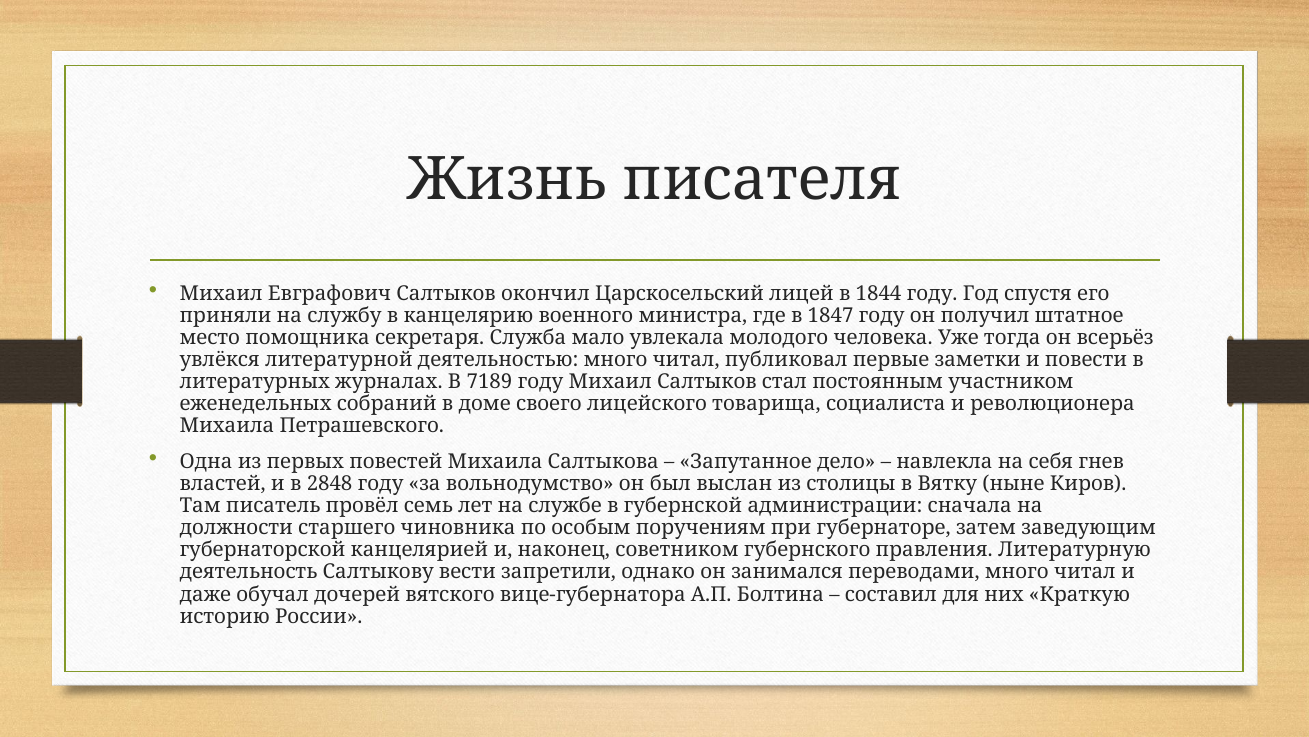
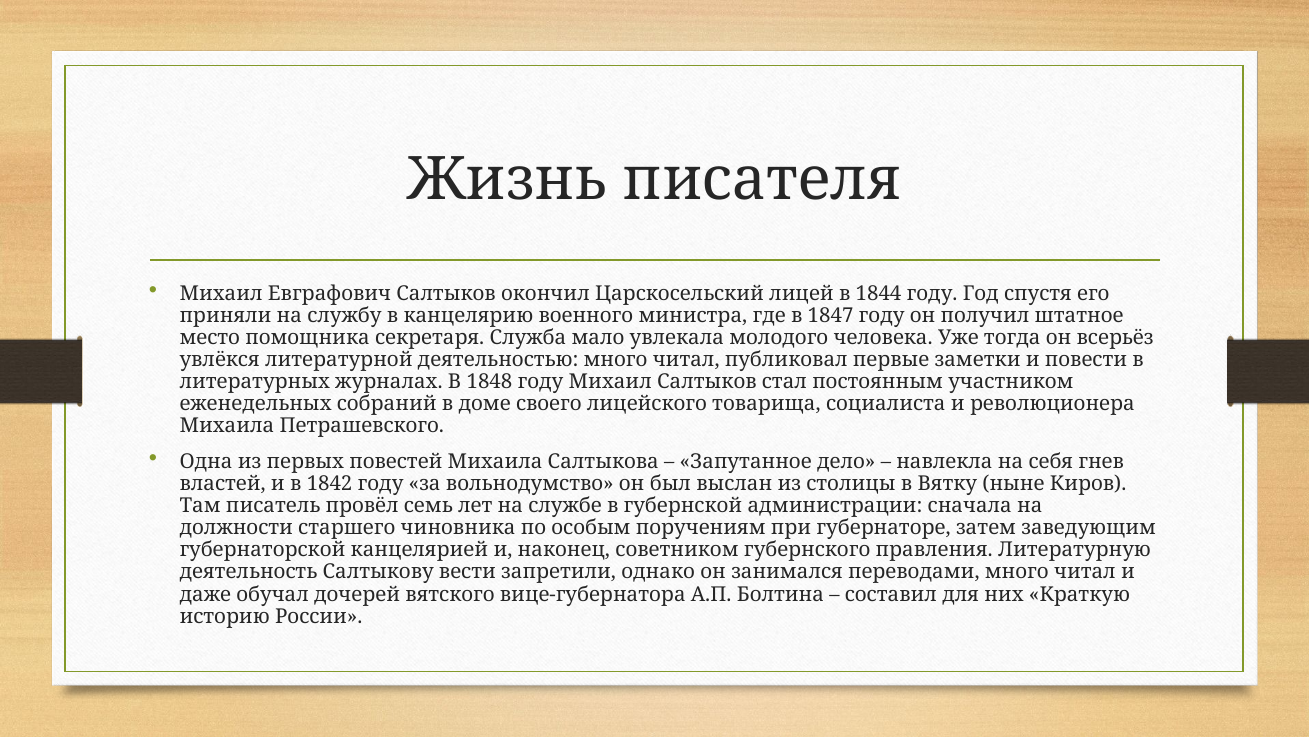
7189: 7189 -> 1848 (489, 382)
2848: 2848 -> 1842 (330, 483)
